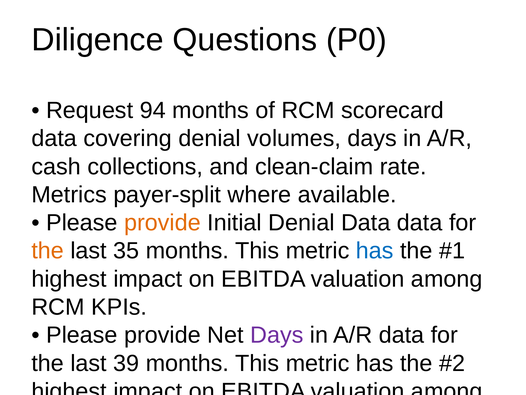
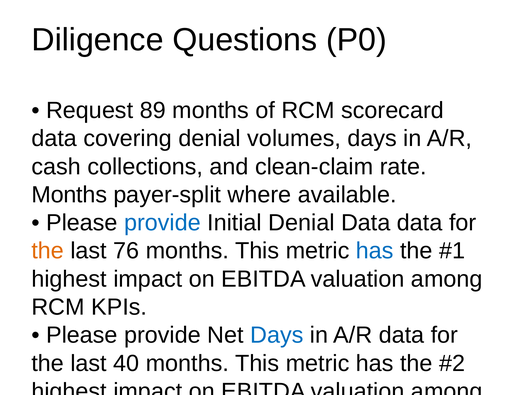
94: 94 -> 89 (153, 110)
Metrics: Metrics -> Months (69, 194)
provide colour: orange -> blue (162, 223)
35: 35 -> 76 (126, 251)
Days colour: purple -> blue (277, 335)
39: 39 -> 40 (126, 363)
